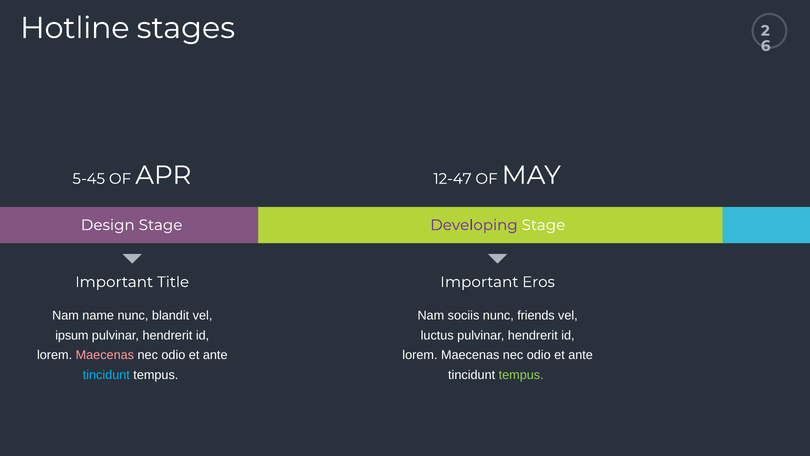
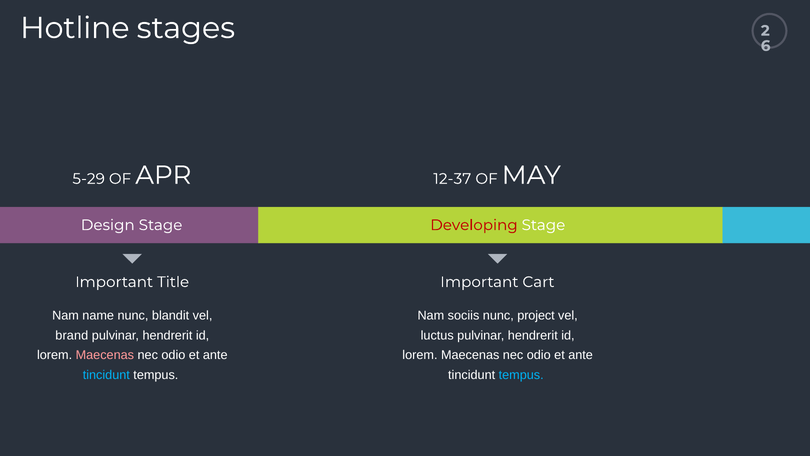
5-45: 5-45 -> 5-29 (89, 179)
12-47: 12-47 -> 12-37 (452, 179)
Developing colour: purple -> red (474, 225)
Eros: Eros -> Cart (538, 282)
friends: friends -> project (536, 315)
ipsum: ipsum -> brand (72, 335)
tempus colour: light green -> light blue (521, 375)
